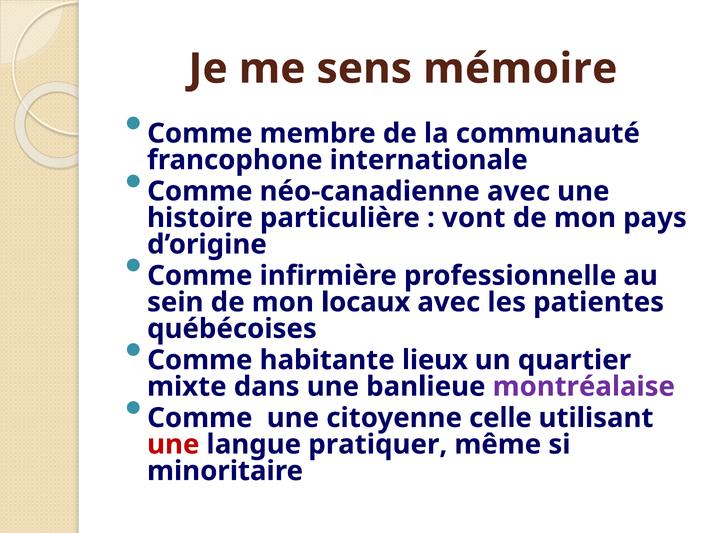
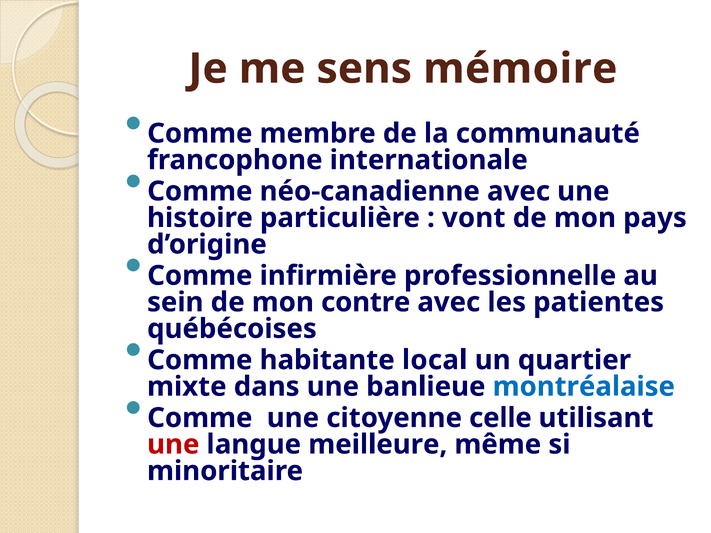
locaux: locaux -> contre (366, 302)
lieux: lieux -> local (435, 360)
montréalaise colour: purple -> blue (584, 387)
pratiquer: pratiquer -> meilleure (378, 445)
